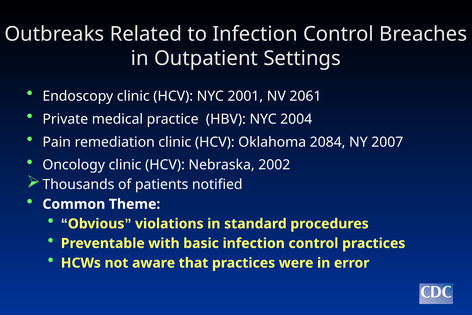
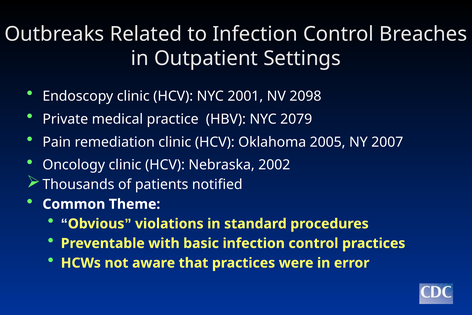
2061: 2061 -> 2098 (305, 96)
2004: 2004 -> 2079 (296, 119)
2084: 2084 -> 2005 (328, 142)
